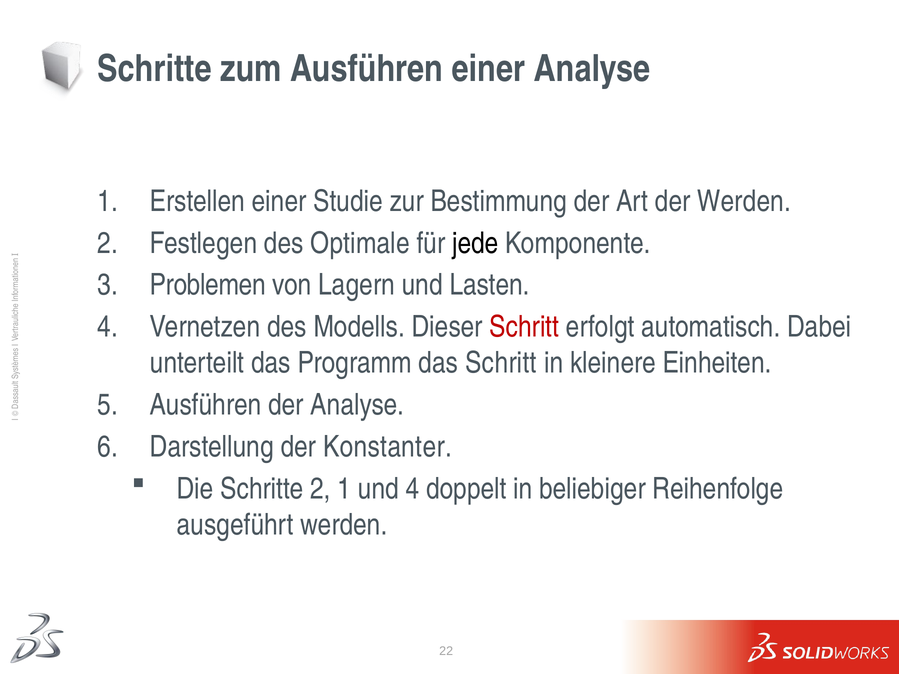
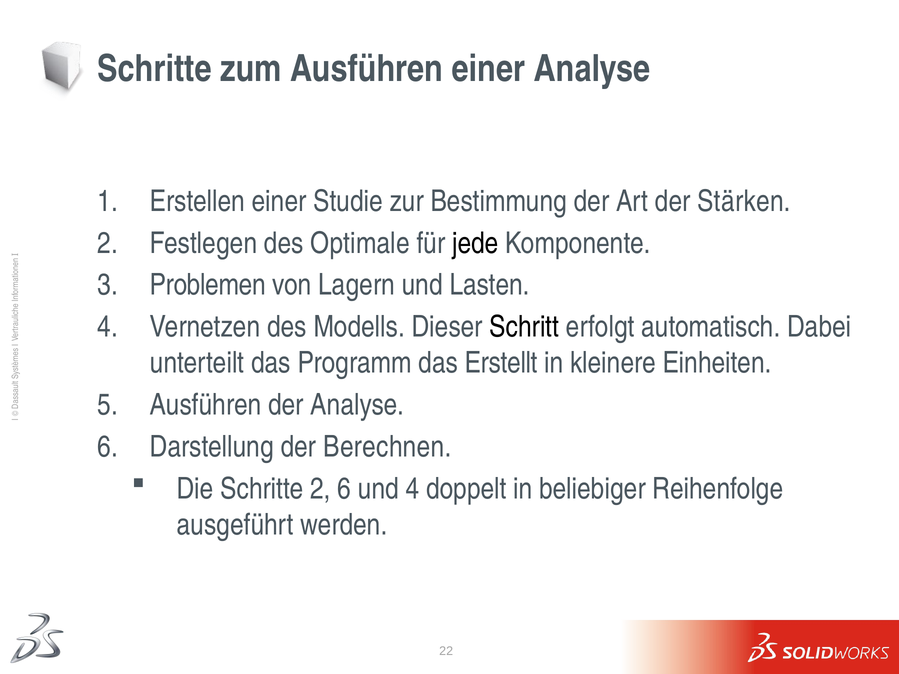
der Werden: Werden -> Stärken (744, 201)
Schritt colour: red -> black (524, 327)
das Schritt: Schritt -> Erstellt (501, 363)
Konstanter: Konstanter -> Berechnen (388, 447)
2 1: 1 -> 6 (344, 489)
